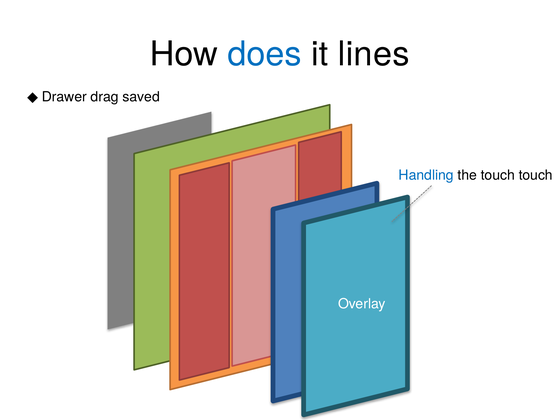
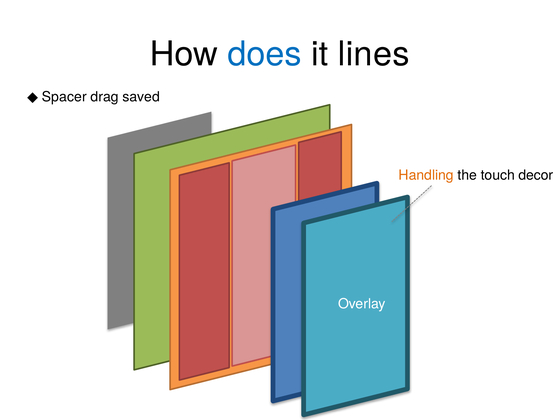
Drawer: Drawer -> Spacer (64, 97)
Handling colour: blue -> orange (426, 175)
touch touch: touch -> decor (536, 175)
